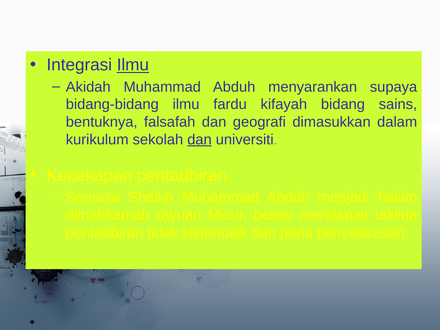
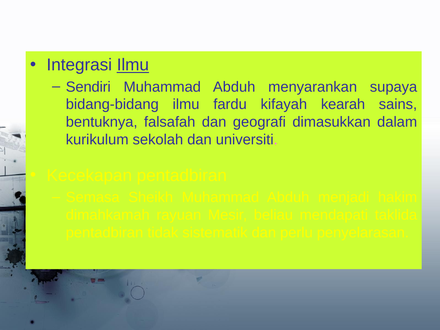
Akidah: Akidah -> Sendiri (88, 87)
bidang: bidang -> kearah (343, 104)
dan underline: present -> none (199, 140)
